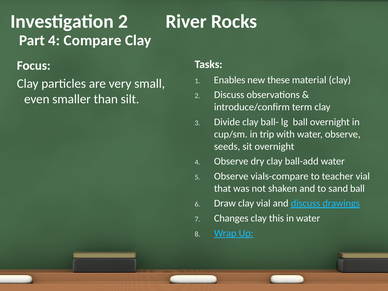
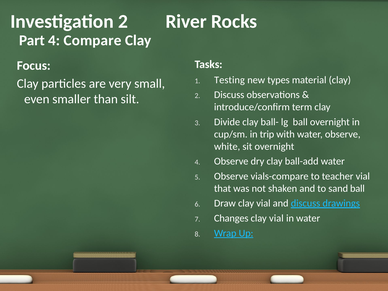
Enables: Enables -> Testing (229, 80)
these: these -> types (279, 80)
seeds: seeds -> white (227, 146)
this: this -> vial (276, 218)
